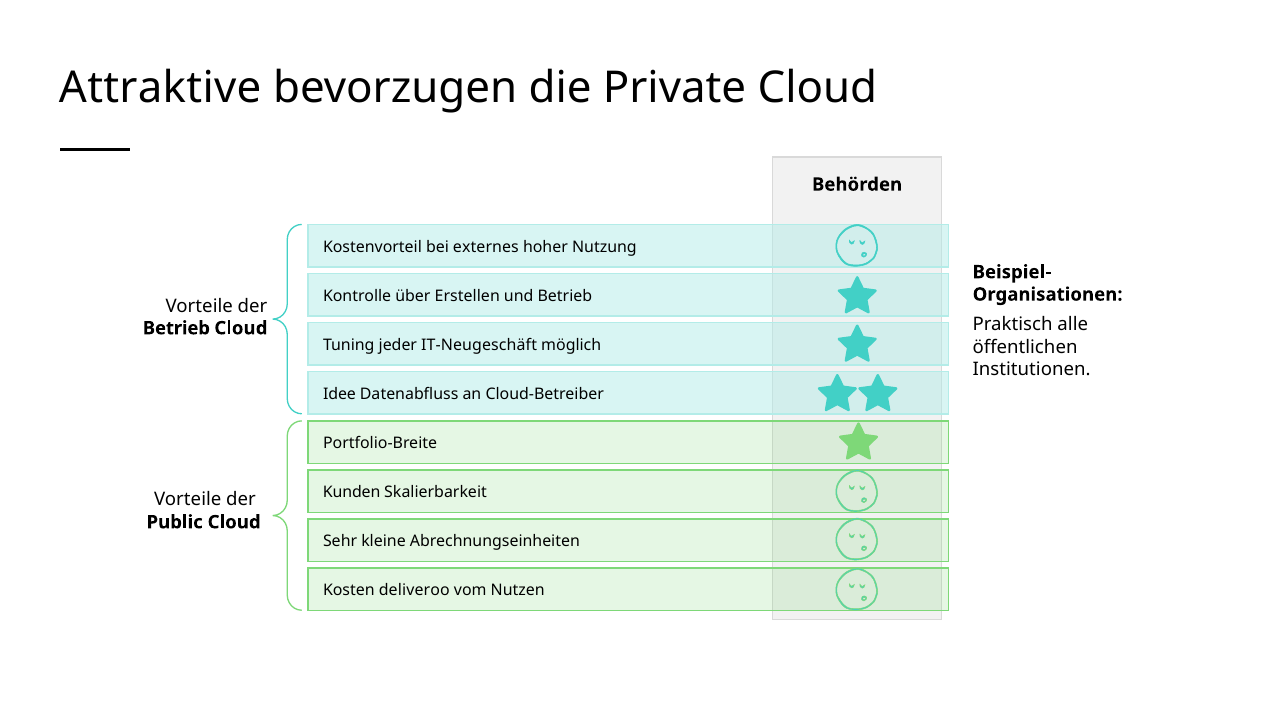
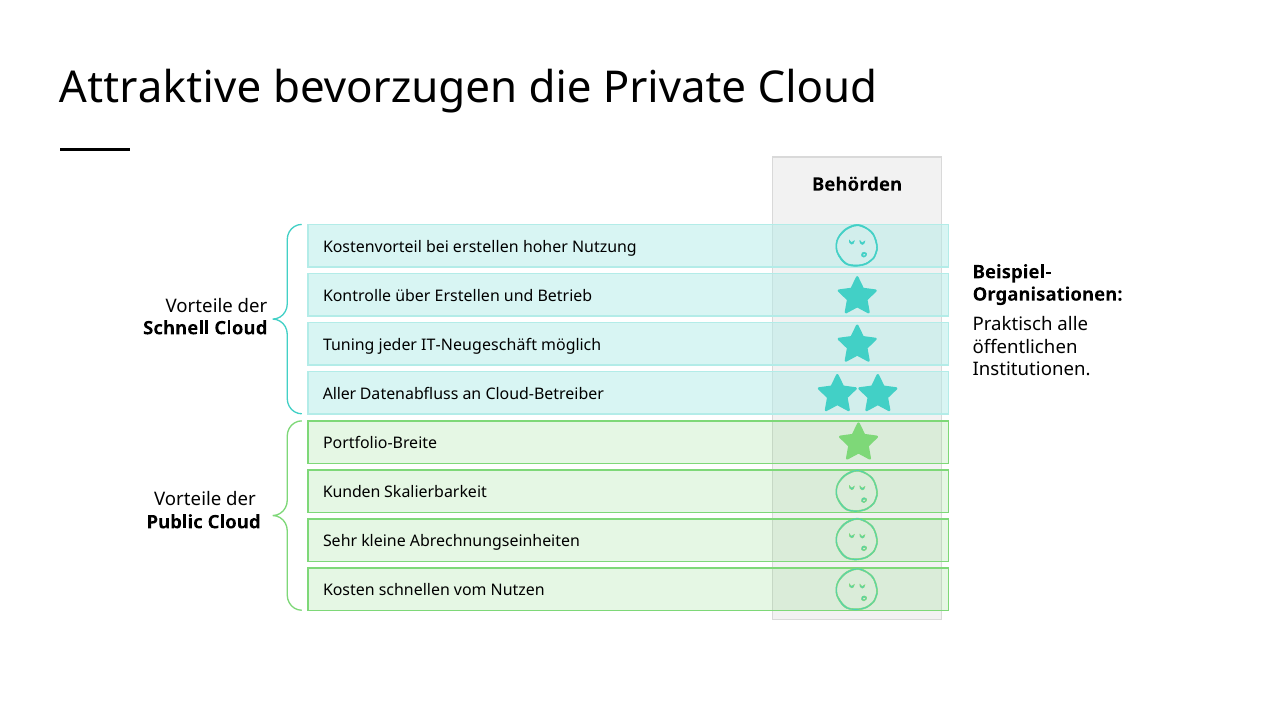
bei externes: externes -> erstellen (486, 247)
Betrieb: Betrieb -> Schnell (176, 328)
Idee: Idee -> Aller (340, 394)
deliveroo: deliveroo -> schnellen (414, 590)
